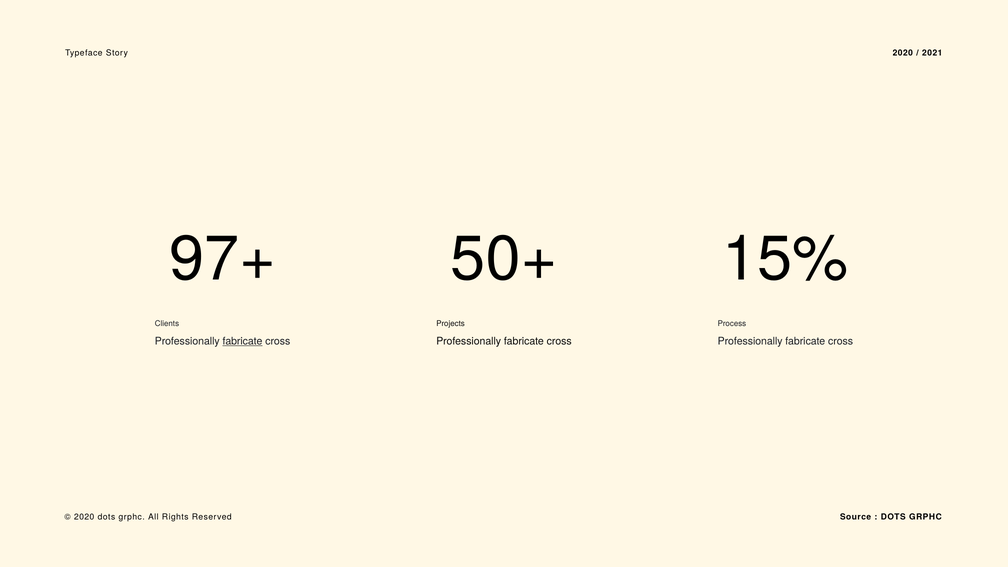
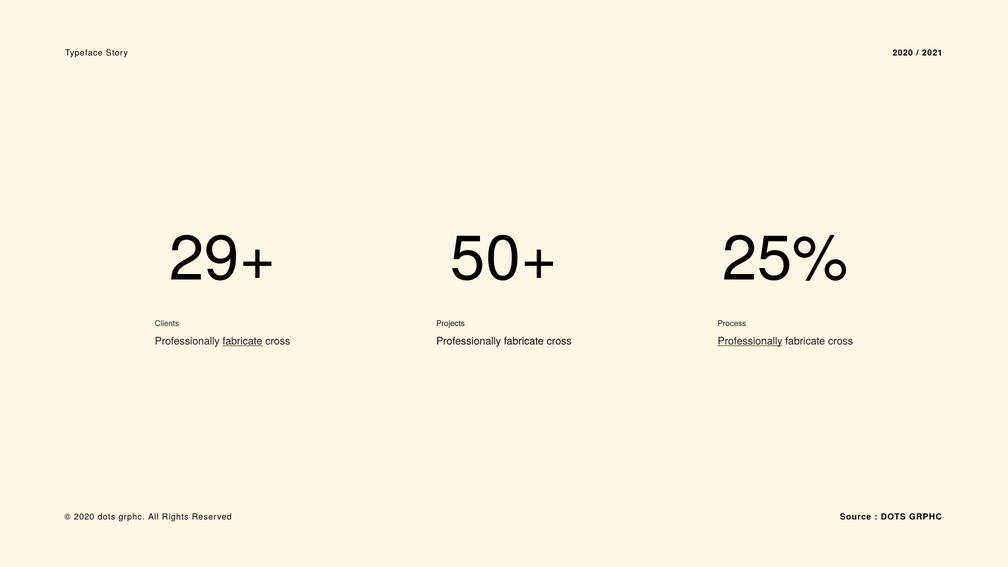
97+: 97+ -> 29+ (223, 259)
15%: 15% -> 25% (785, 259)
Professionally underline: none -> present (750, 341)
